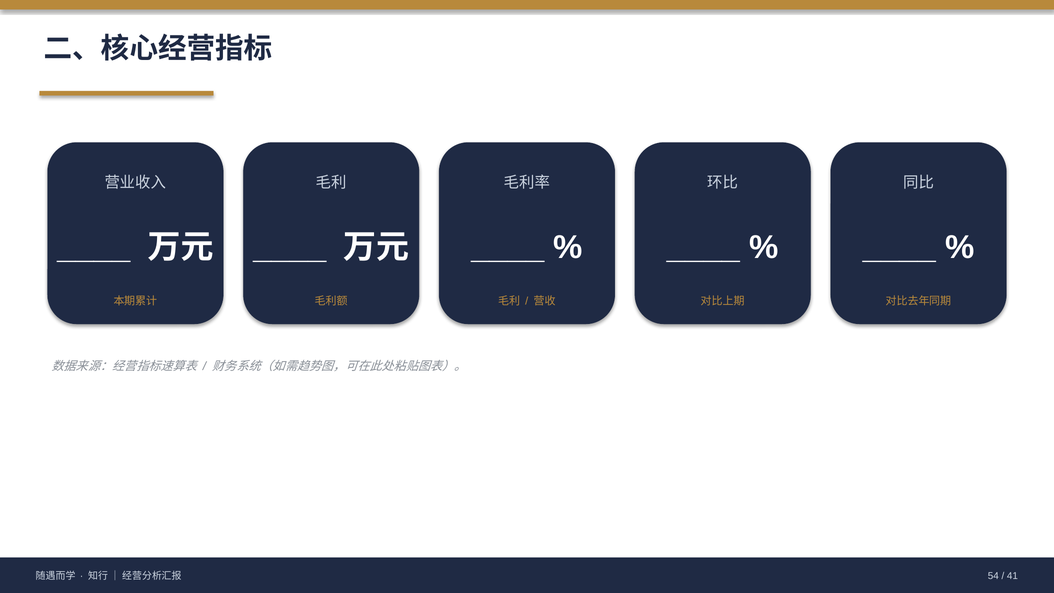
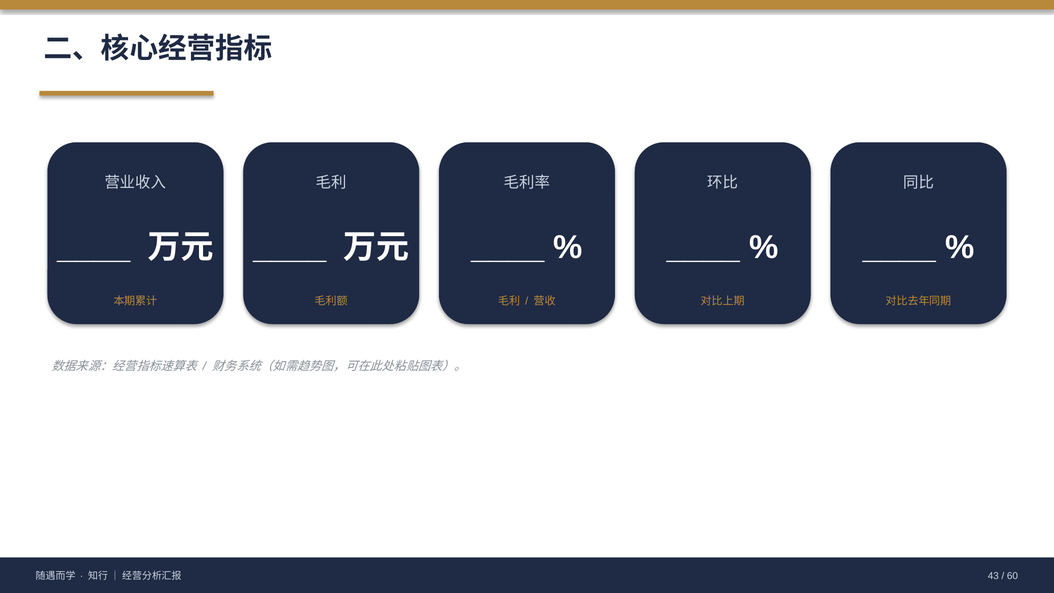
54: 54 -> 43 (993, 576)
41: 41 -> 60 (1012, 576)
